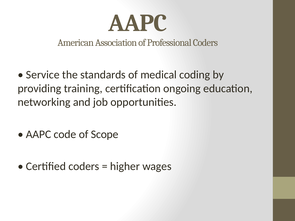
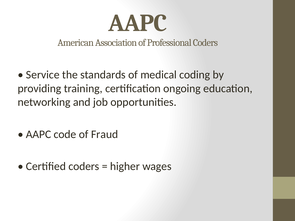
Scope: Scope -> Fraud (105, 134)
